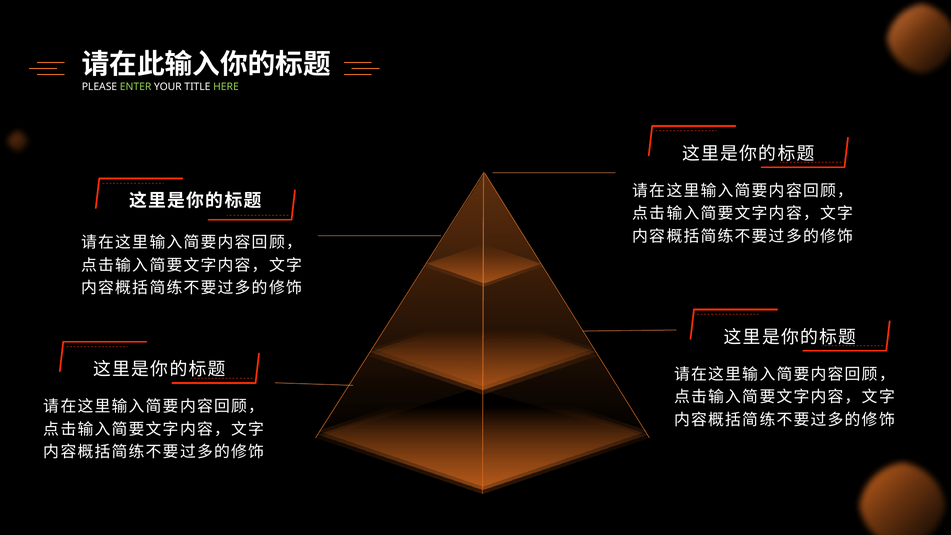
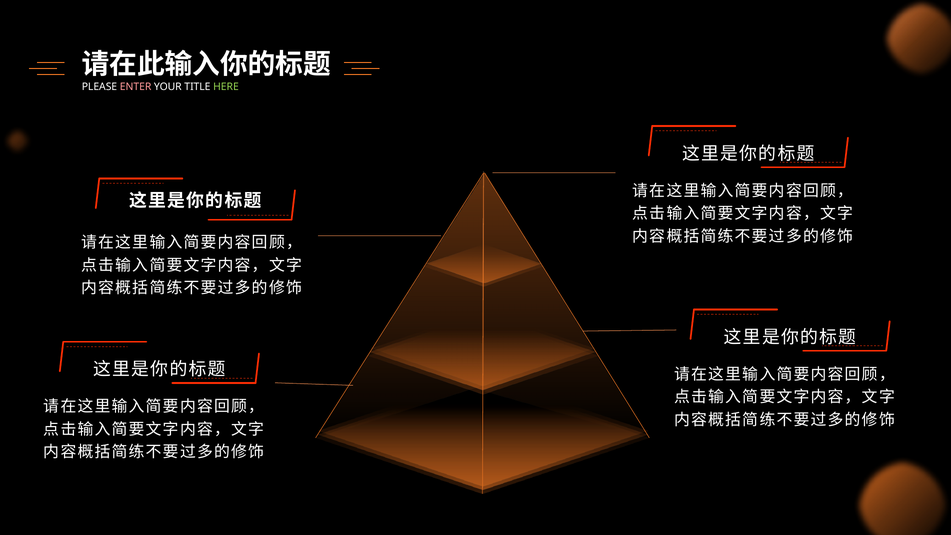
ENTER colour: light green -> pink (136, 87)
